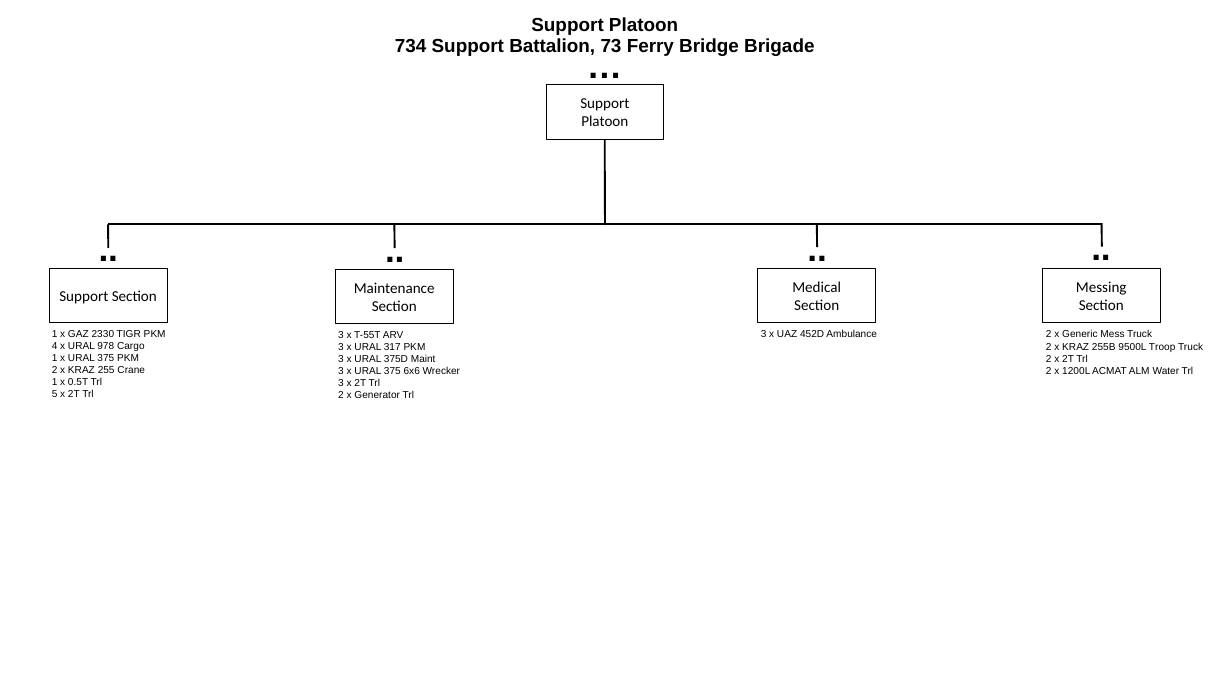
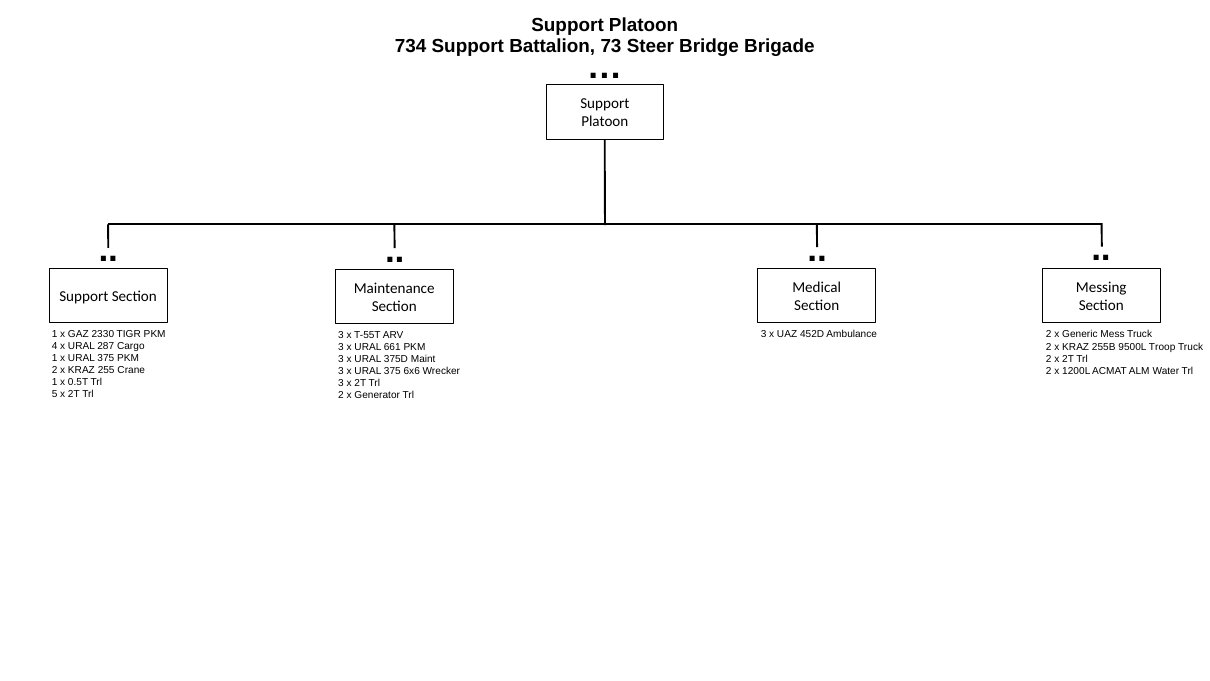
Ferry: Ferry -> Steer (650, 46)
978: 978 -> 287 (106, 346)
317: 317 -> 661 (392, 347)
